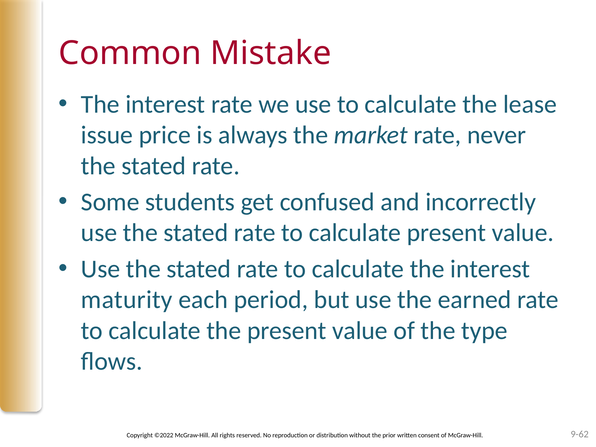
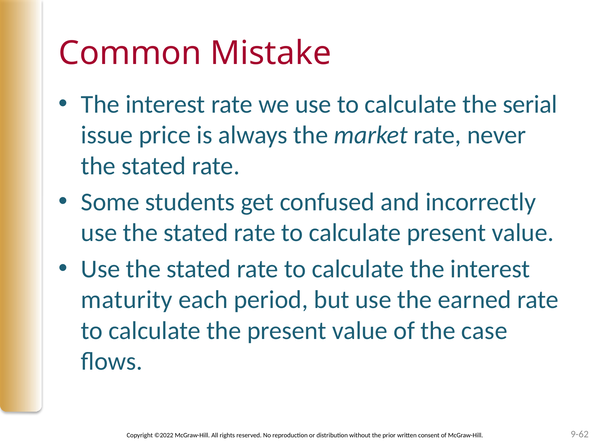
lease: lease -> serial (530, 104)
type: type -> case (484, 331)
